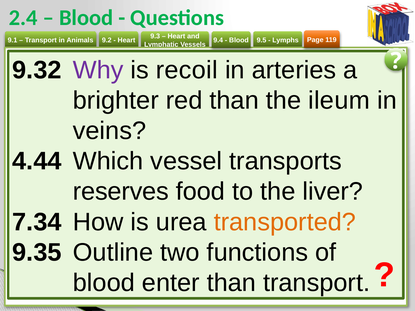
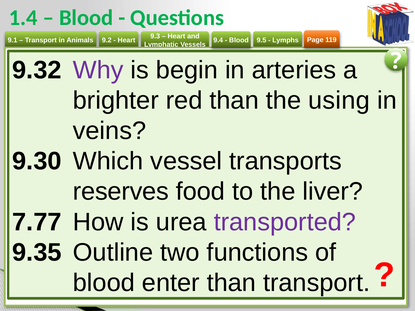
2.4: 2.4 -> 1.4 (23, 18)
recoil: recoil -> begin (187, 70)
ileum: ileum -> using (339, 100)
4.44: 4.44 -> 9.30 (37, 161)
7.34: 7.34 -> 7.77 (37, 222)
transported colour: orange -> purple (285, 222)
